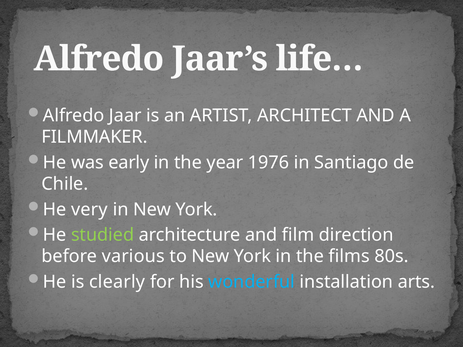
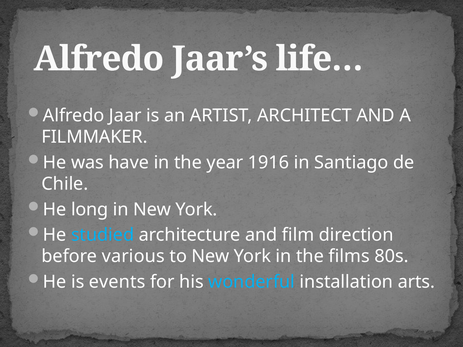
early: early -> have (129, 163)
1976: 1976 -> 1916 (269, 163)
very: very -> long (90, 210)
studied colour: light green -> light blue (103, 235)
clearly: clearly -> events (117, 282)
